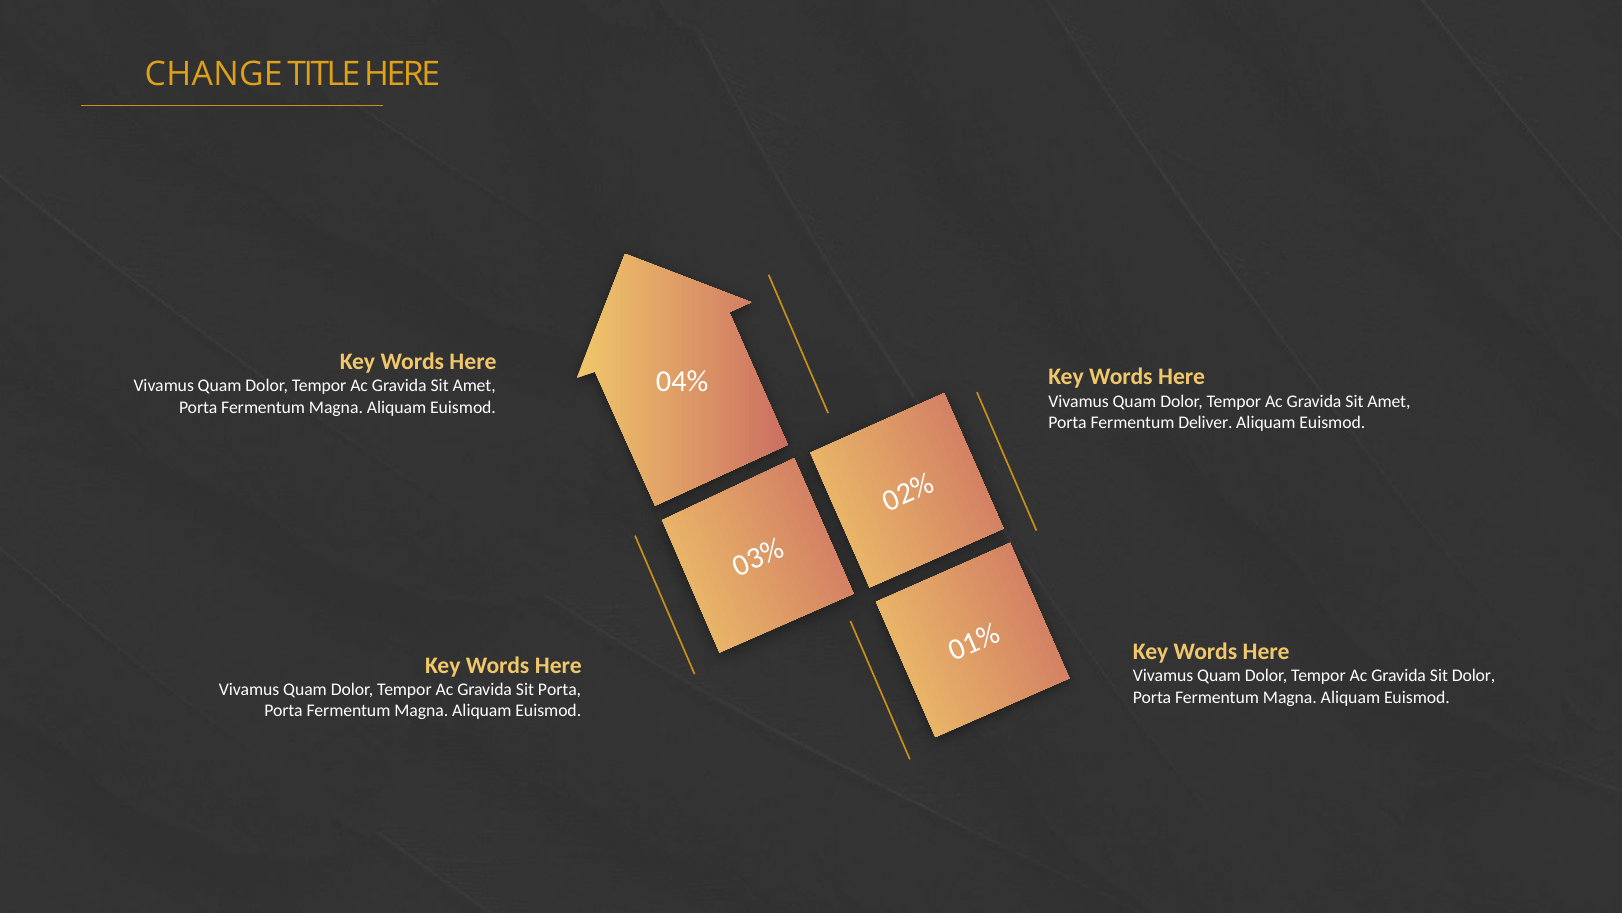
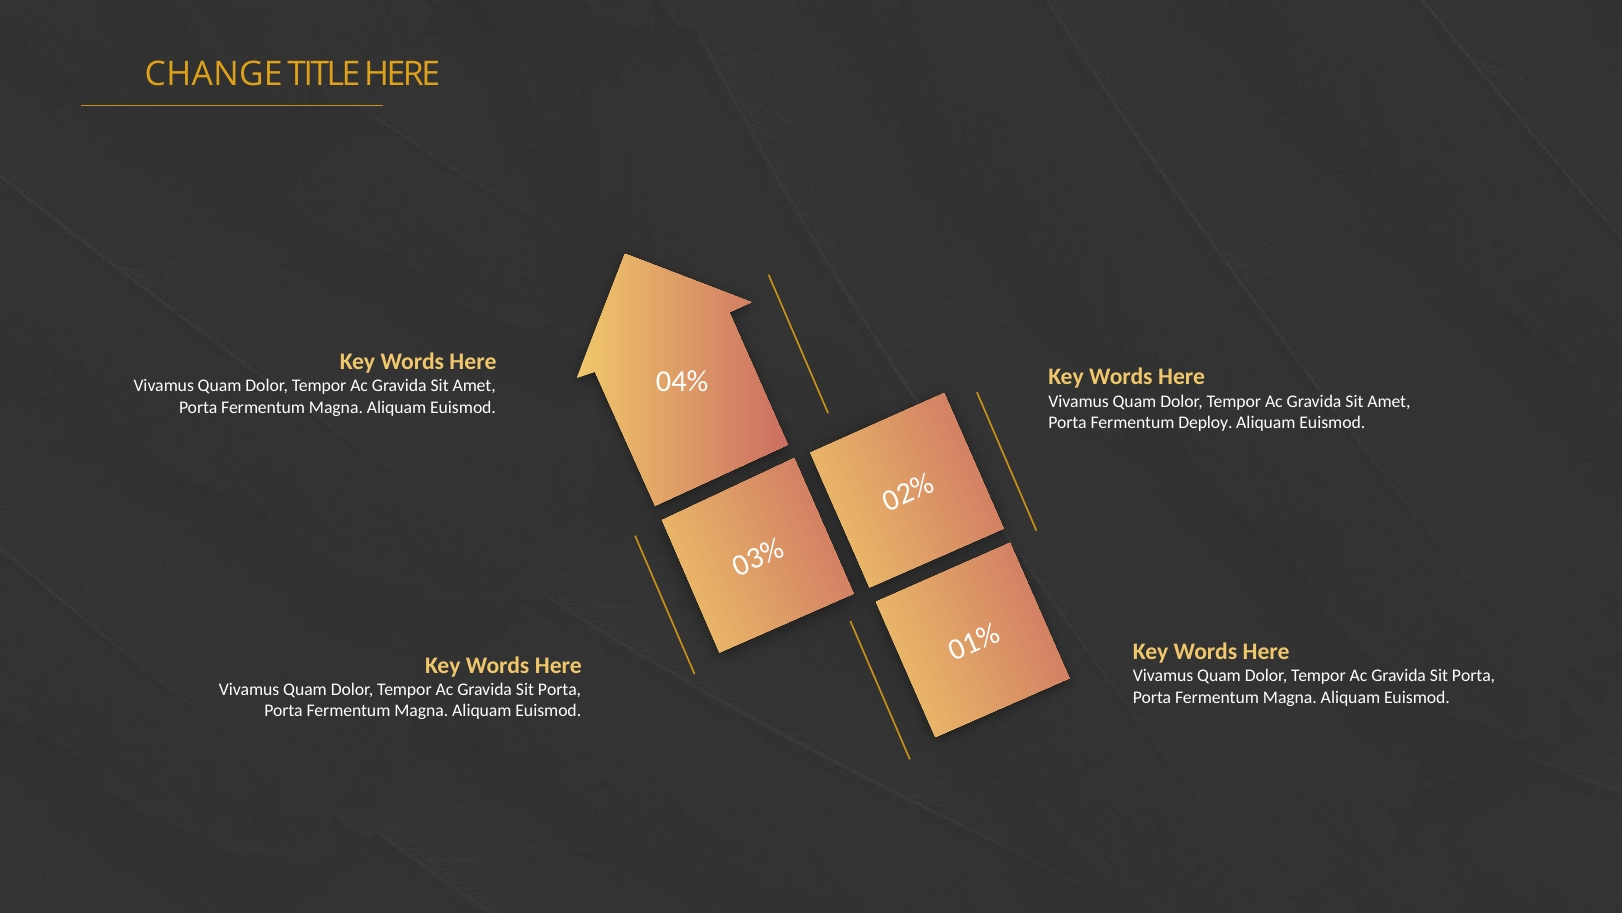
Deliver: Deliver -> Deploy (1205, 422)
Dolor: Dolor -> Porta (1474, 675)
